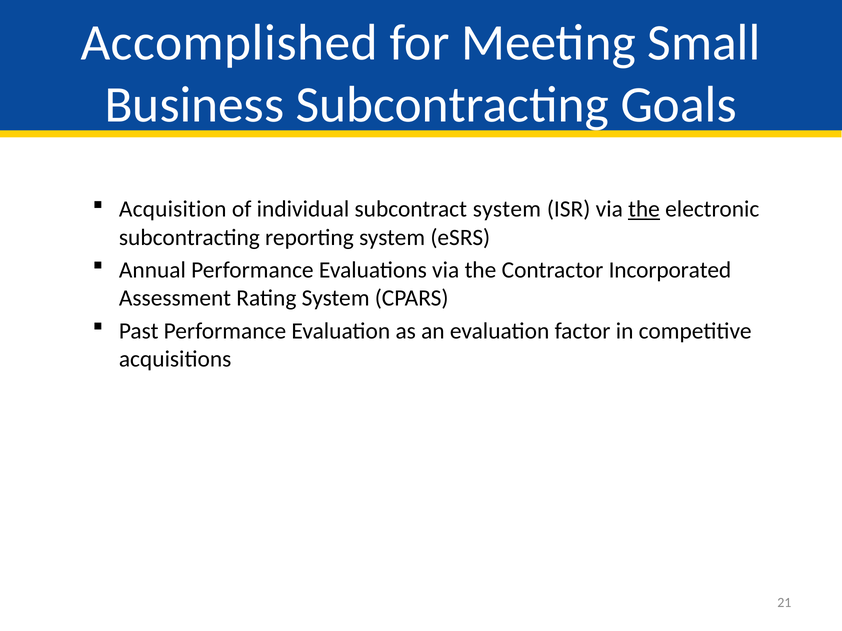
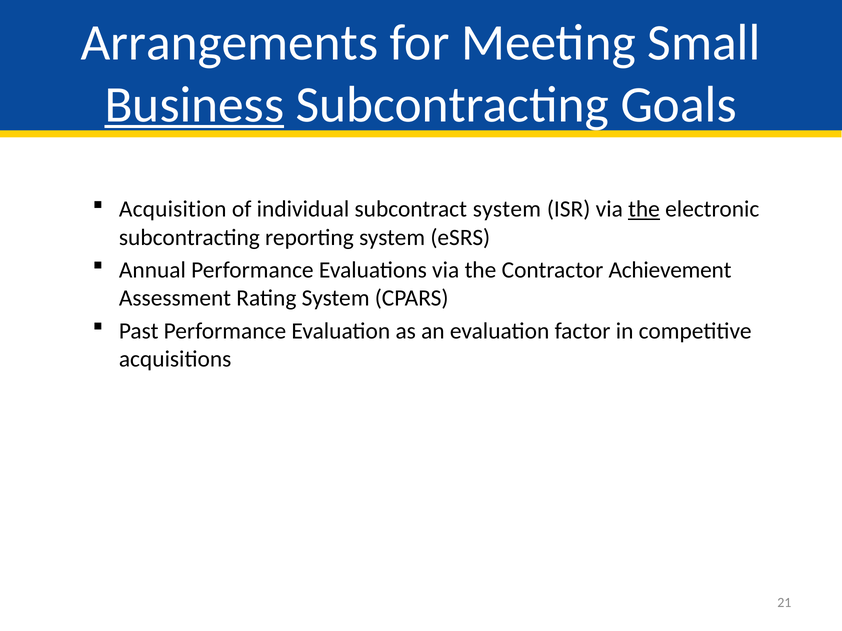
Accomplished: Accomplished -> Arrangements (229, 43)
Business underline: none -> present (194, 105)
Incorporated: Incorporated -> Achievement (670, 270)
